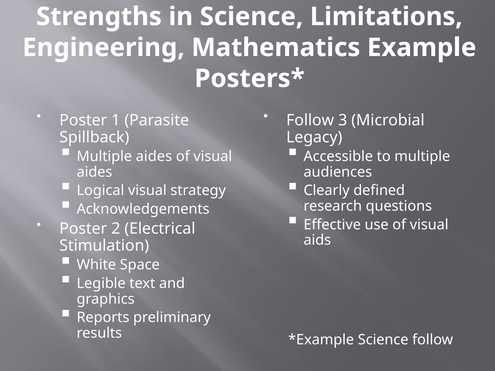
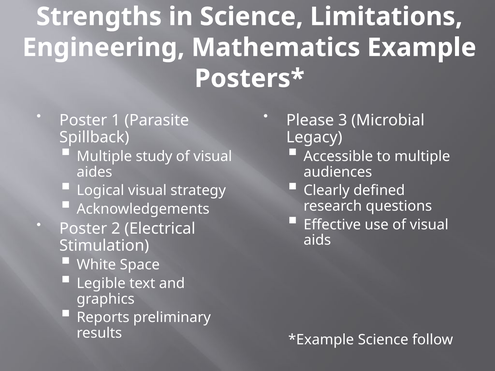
Follow: Follow -> Please (310, 120)
Multiple aides: aides -> study (154, 156)
